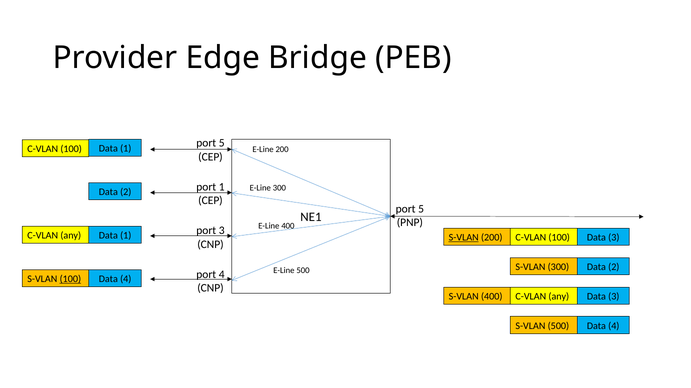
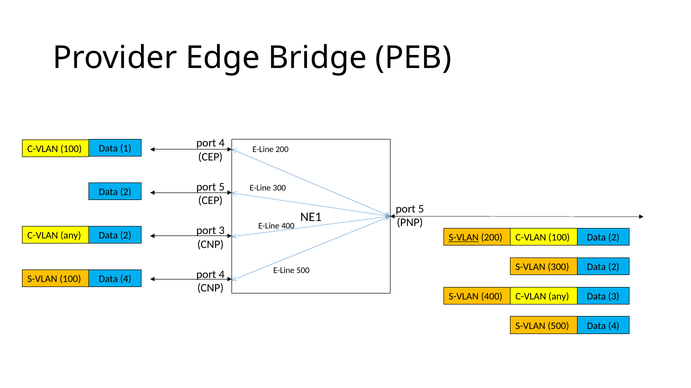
5: 5 -> 4 (222, 143)
1: 1 -> 5 (222, 187)
1: 1 -> 2 (126, 236)
3: 3 -> 2 (614, 238)
100 underline: present -> none (70, 280)
